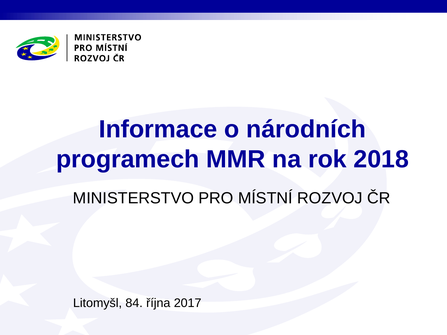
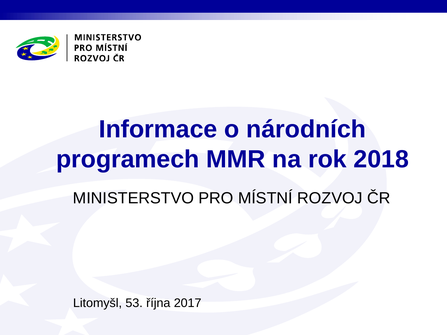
84: 84 -> 53 (134, 303)
